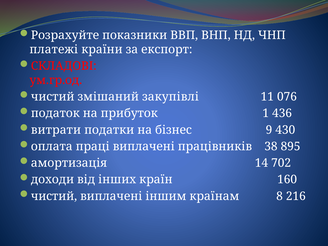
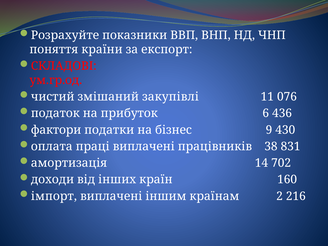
платежі: платежі -> поняття (54, 49)
1: 1 -> 6 (266, 113)
витрати: витрати -> фактори (56, 130)
895: 895 -> 831 (291, 146)
чистий: чистий -> імпорт (54, 196)
8: 8 -> 2 (280, 196)
